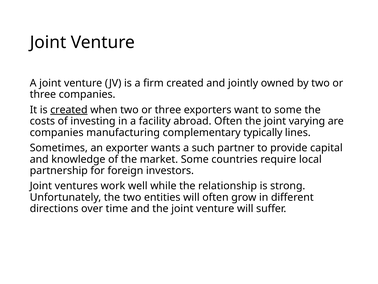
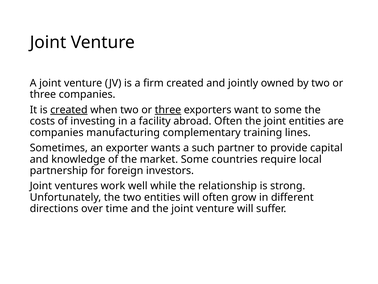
three underline: none -> present (168, 110)
joint varying: varying -> entities (307, 121)
typically: typically -> training (263, 132)
